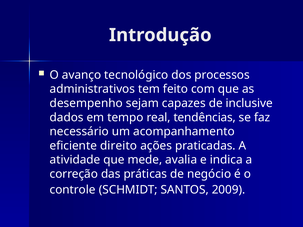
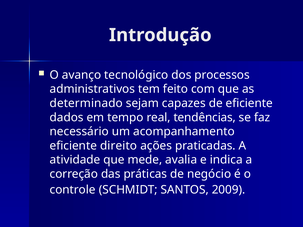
desempenho: desempenho -> determinado (86, 103)
de inclusive: inclusive -> eficiente (249, 103)
